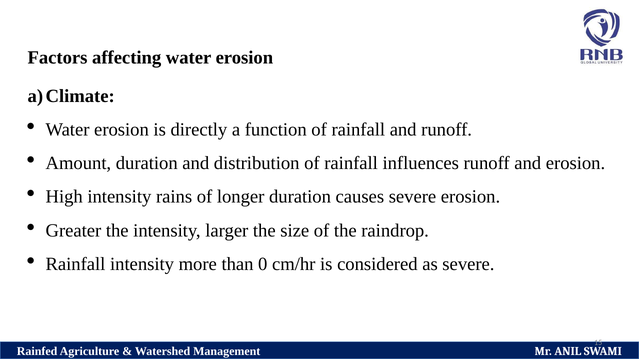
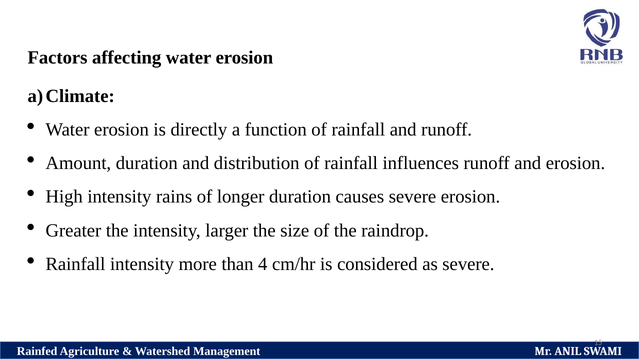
0: 0 -> 4 (263, 264)
